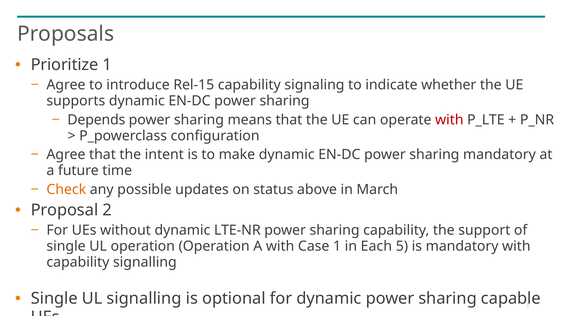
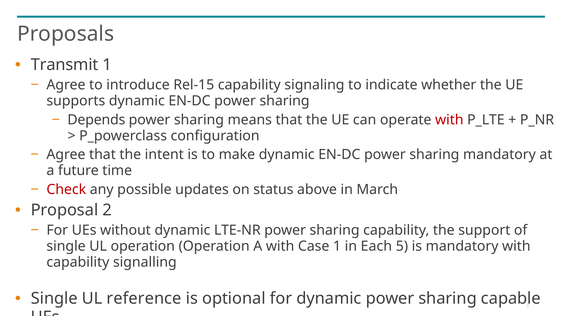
Prioritize: Prioritize -> Transmit (65, 65)
Check colour: orange -> red (66, 190)
UL signalling: signalling -> reference (144, 299)
